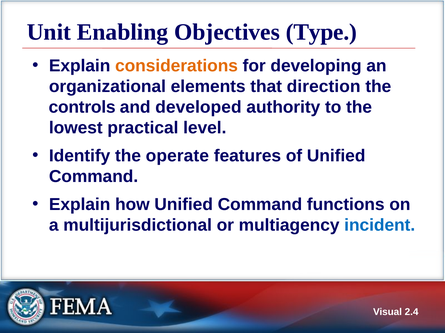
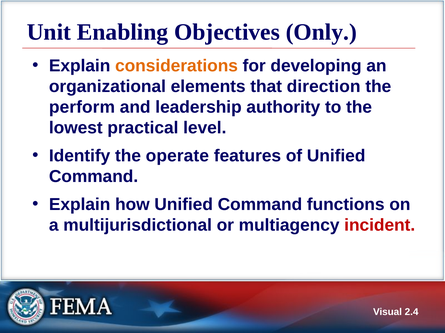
Type: Type -> Only (321, 32)
controls: controls -> perform (82, 107)
developed: developed -> leadership (198, 107)
incident colour: blue -> red (380, 226)
